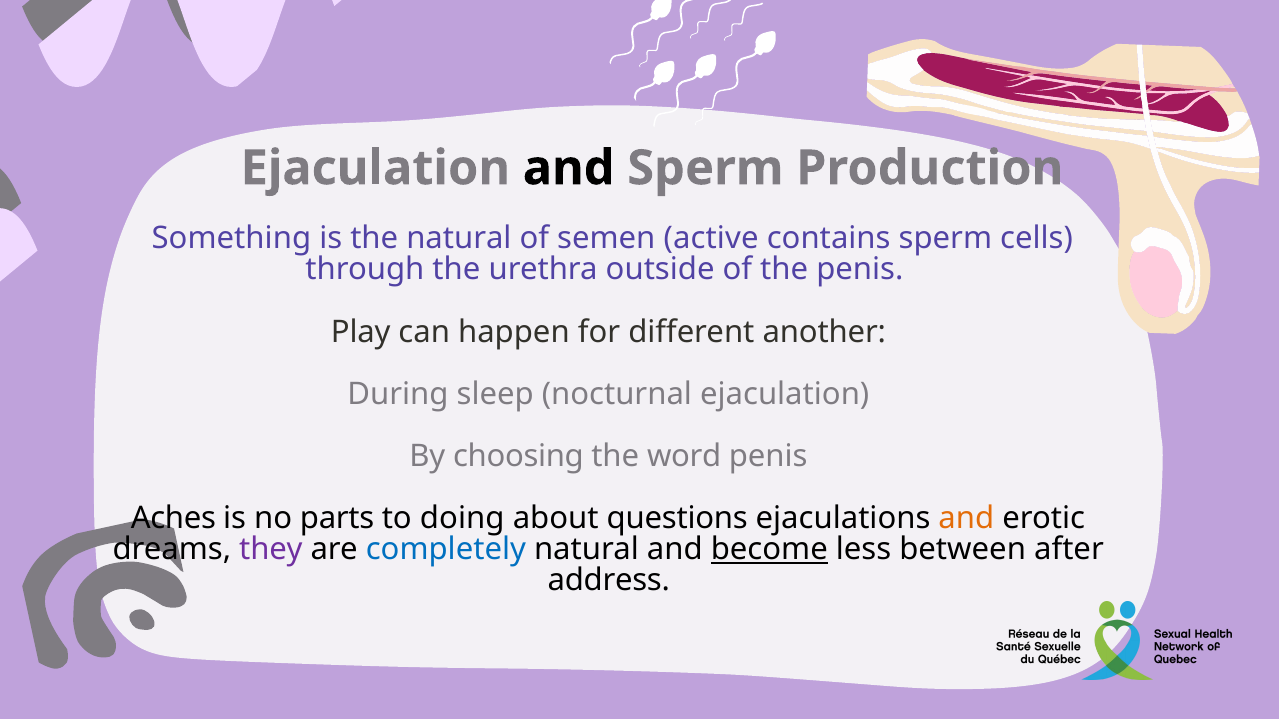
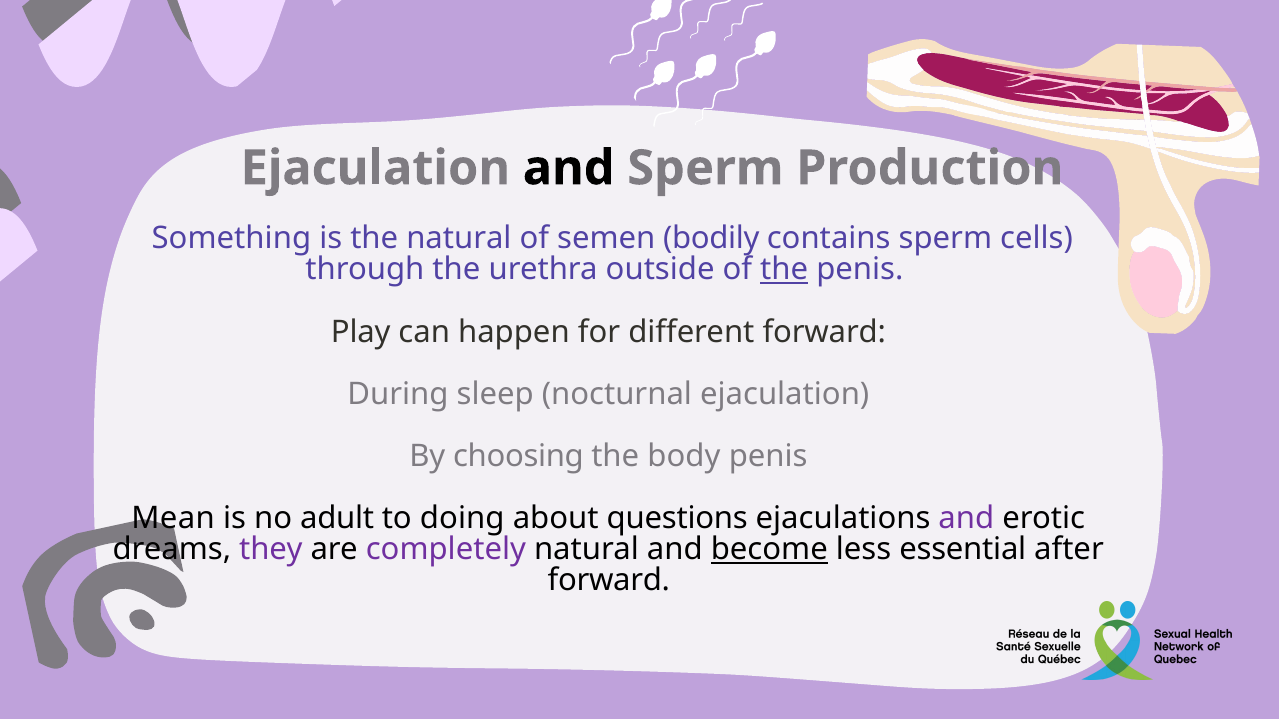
active: active -> bodily (711, 239)
the underline: none -> present (784, 270)
different another: another -> forward (824, 332)
word: word -> body (684, 456)
Aches: Aches -> Mean (173, 519)
parts: parts -> adult (337, 519)
and colour: orange -> purple (966, 519)
completely colour: blue -> purple (446, 550)
between: between -> essential (963, 550)
address: address -> forward (609, 581)
